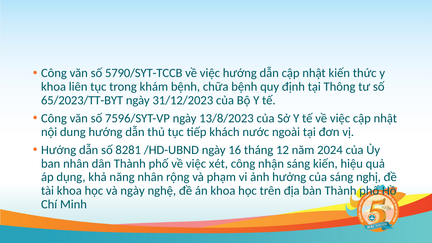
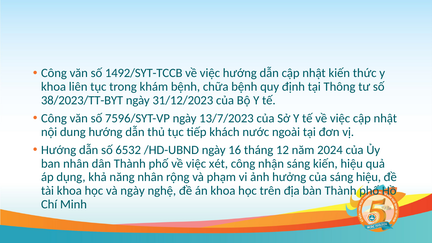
5790/SYT-TCCB: 5790/SYT-TCCB -> 1492/SYT-TCCB (144, 73)
65/2023/TT-BYT: 65/2023/TT-BYT -> 38/2023/TT-BYT (82, 100)
13/8/2023: 13/8/2023 -> 13/7/2023 (226, 118)
8281: 8281 -> 6532 (128, 150)
sáng nghị: nghị -> hiệu (368, 177)
